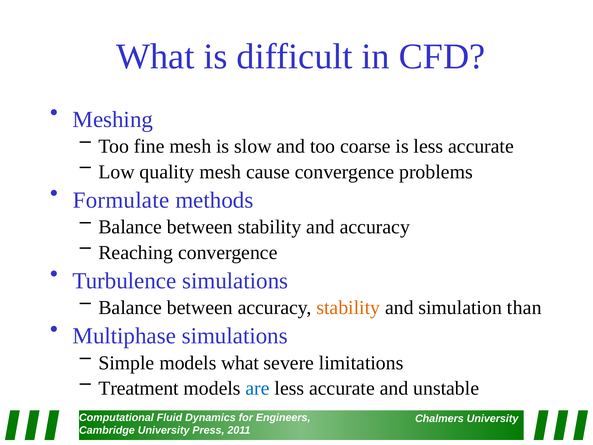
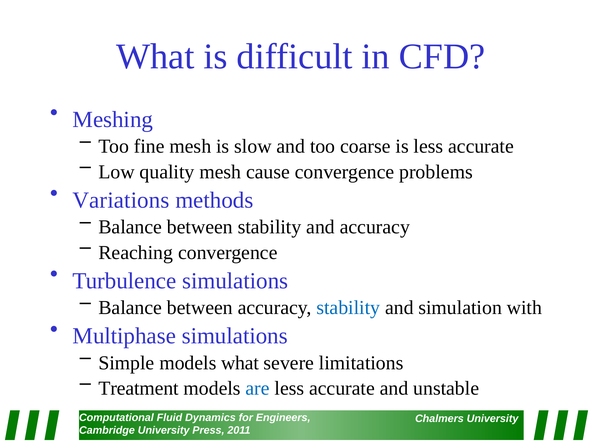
Formulate: Formulate -> Variations (121, 200)
stability colour: orange -> blue (348, 308)
than: than -> with (524, 308)
